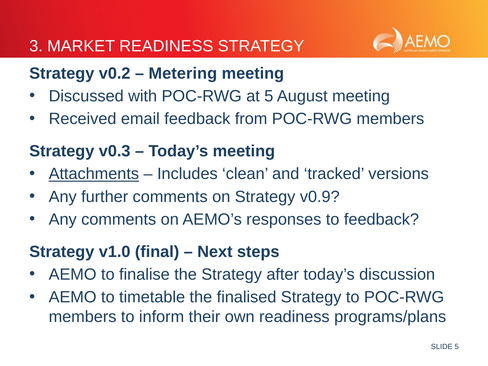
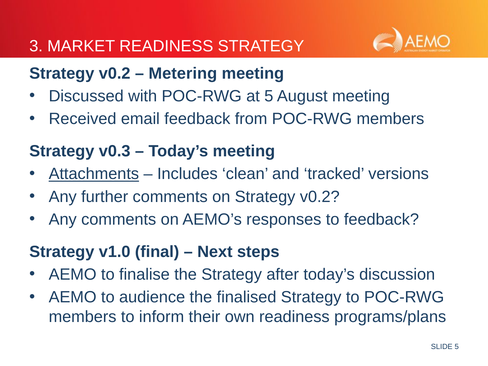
on Strategy v0.9: v0.9 -> v0.2 (320, 197)
timetable: timetable -> audience (152, 297)
